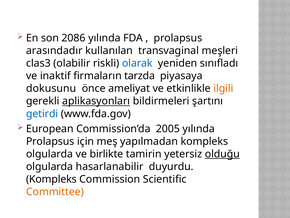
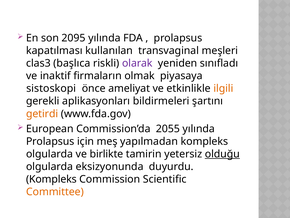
2086: 2086 -> 2095 (74, 38)
arasındadır: arasındadır -> kapatılması (54, 51)
olabilir: olabilir -> başlıca (72, 63)
olarak colour: blue -> purple (137, 63)
tarzda: tarzda -> olmak (140, 76)
dokusunu: dokusunu -> sistoskopi (51, 88)
aplikasyonları underline: present -> none (96, 101)
getirdi colour: blue -> orange (42, 113)
2005: 2005 -> 2055 (168, 128)
hasarlanabilir: hasarlanabilir -> eksizyonunda (110, 166)
